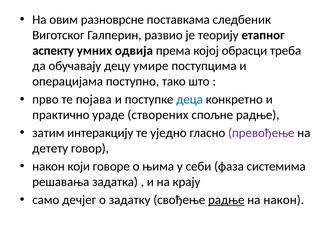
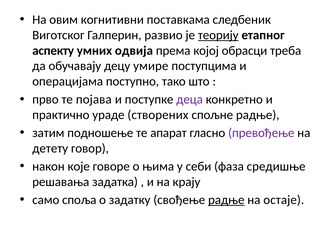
разноврсне: разноврсне -> когнитивни (112, 20)
теорију underline: none -> present (218, 35)
деца colour: blue -> purple (190, 100)
интеракцију: интеракцију -> подношење (100, 133)
уједно: уједно -> апарат (168, 133)
који: који -> које (79, 167)
системима: системима -> средишње (276, 167)
дечјег: дечјег -> споља (79, 200)
на након: након -> остаје (284, 200)
